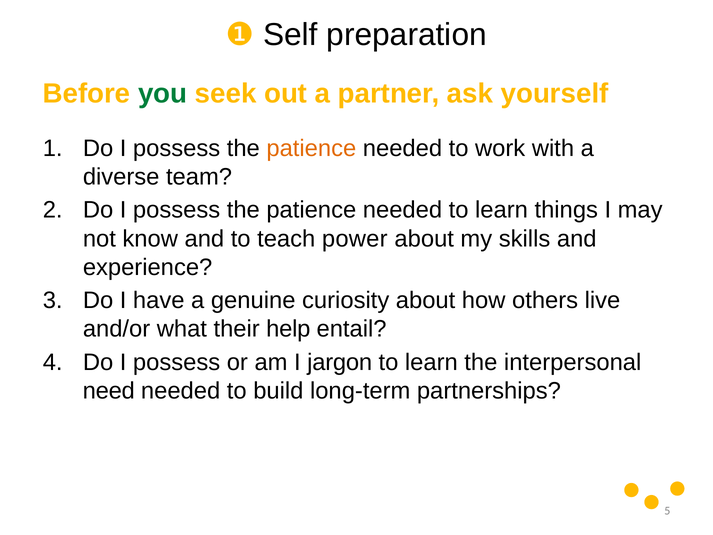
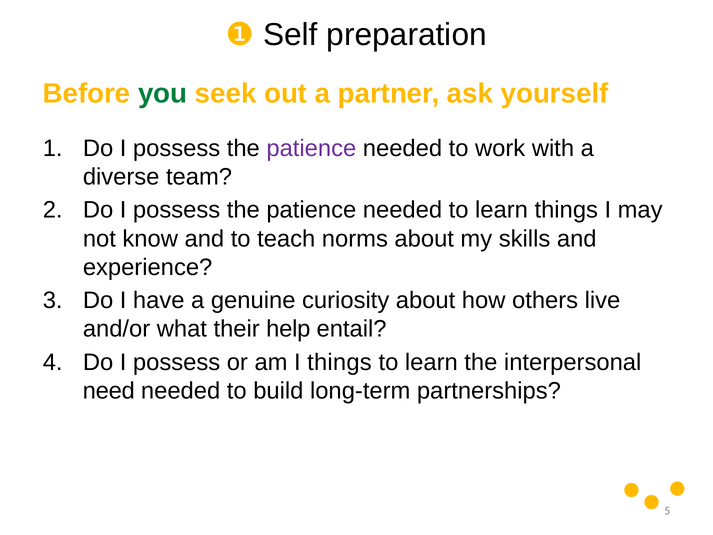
patience colour: orange -> purple (311, 148)
power: power -> norms (355, 239)
I jargon: jargon -> things (339, 362)
